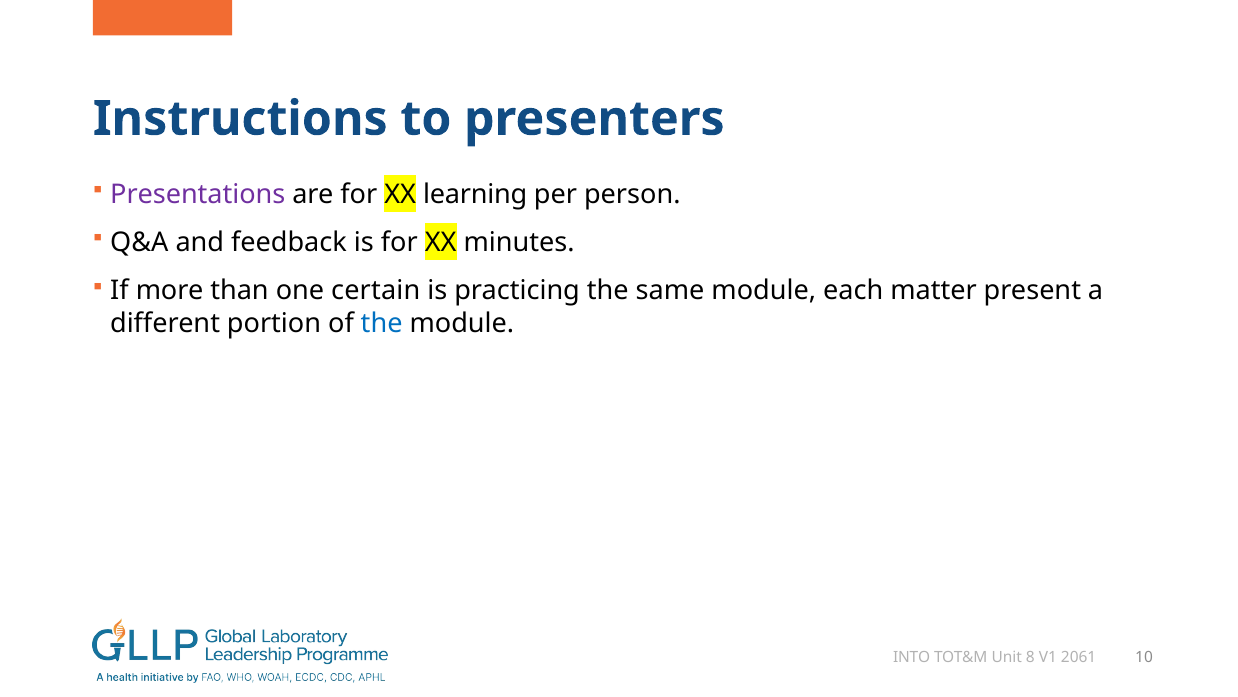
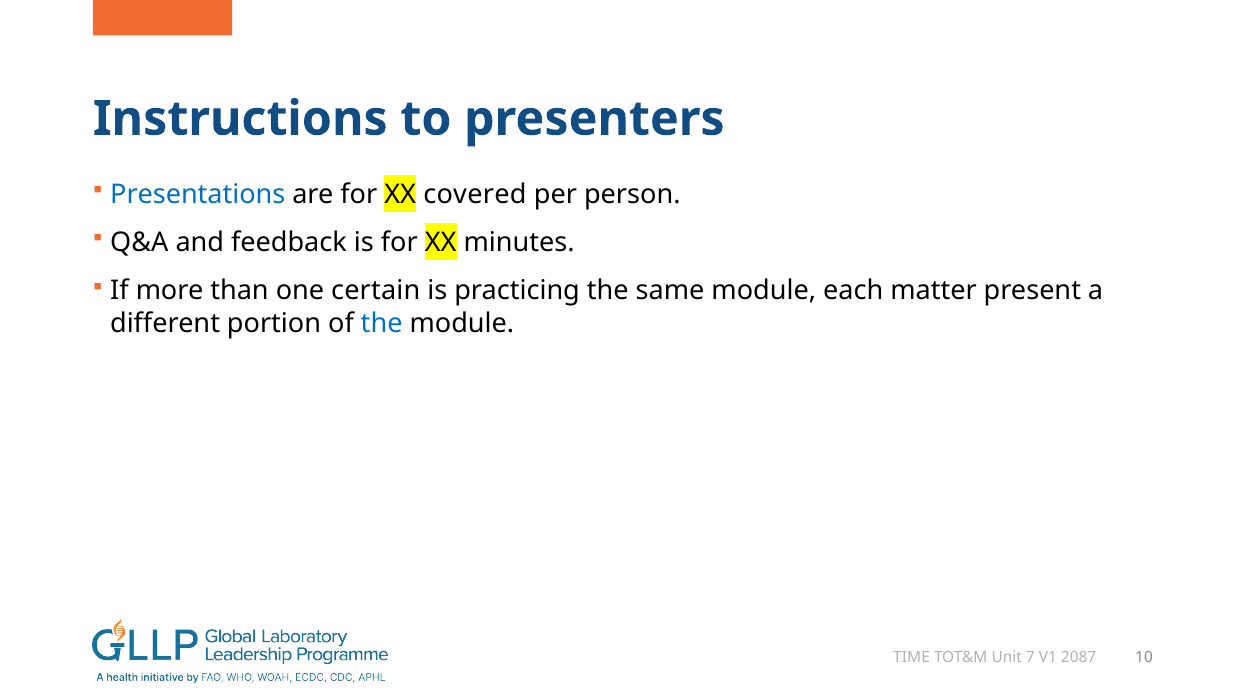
Presentations colour: purple -> blue (198, 195)
learning: learning -> covered (475, 195)
INTO: INTO -> TIME (912, 657)
8: 8 -> 7 (1030, 657)
2061: 2061 -> 2087 (1079, 657)
